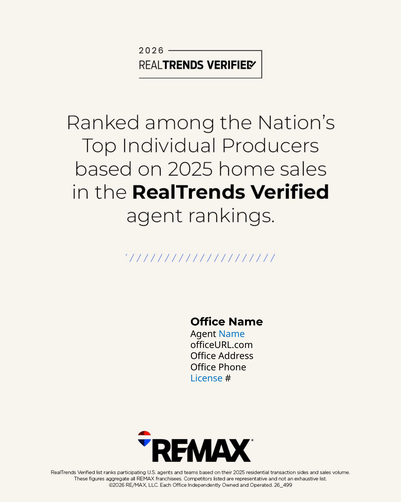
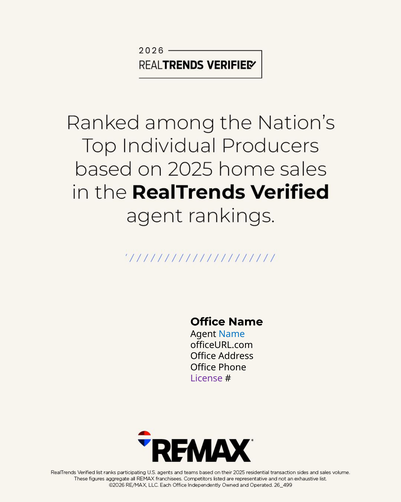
License colour: blue -> purple (206, 378)
